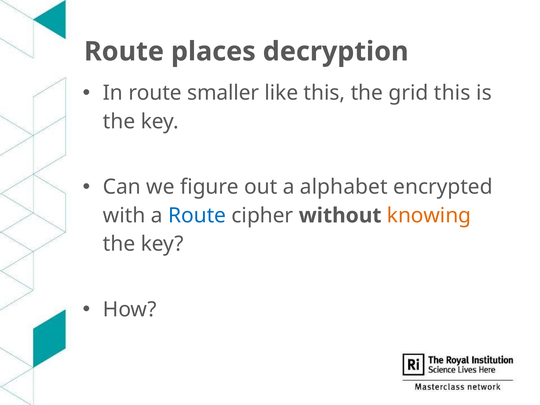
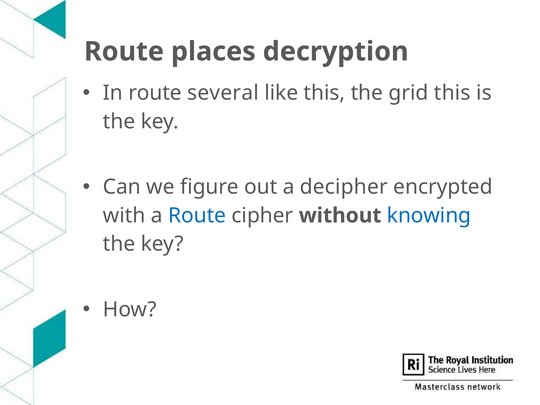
smaller: smaller -> several (223, 93)
alphabet: alphabet -> decipher (344, 187)
knowing colour: orange -> blue (429, 216)
